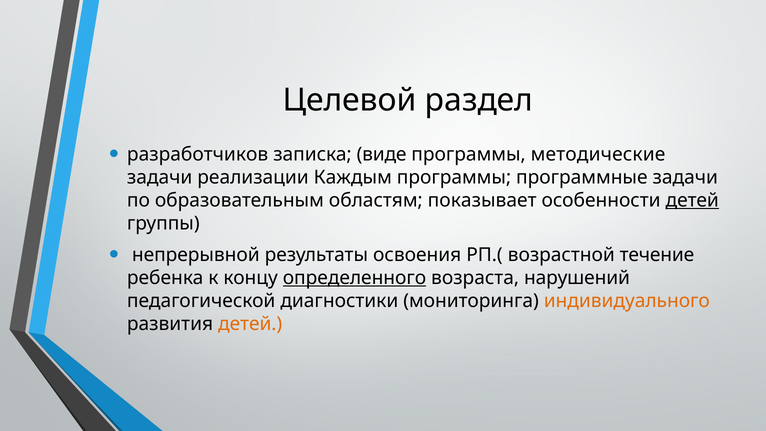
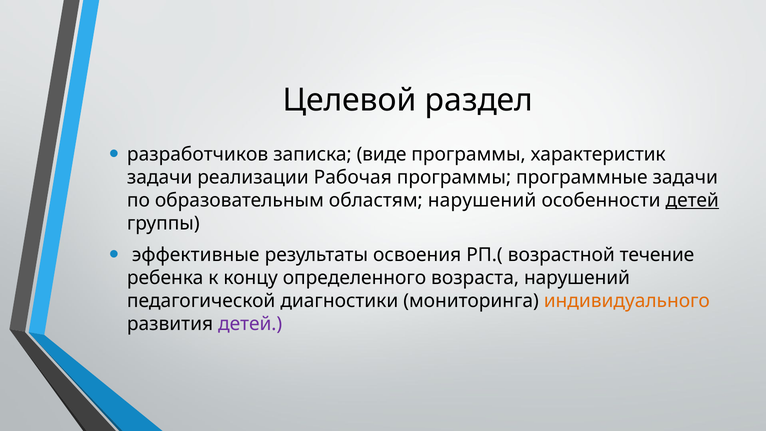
методические: методические -> характеристик (598, 154)
Каждым: Каждым -> Рабочая (353, 177)
областям показывает: показывает -> нарушений (482, 200)
непрерывной: непрерывной -> эффективные (196, 255)
определенного underline: present -> none (354, 278)
детей colour: orange -> purple (250, 324)
